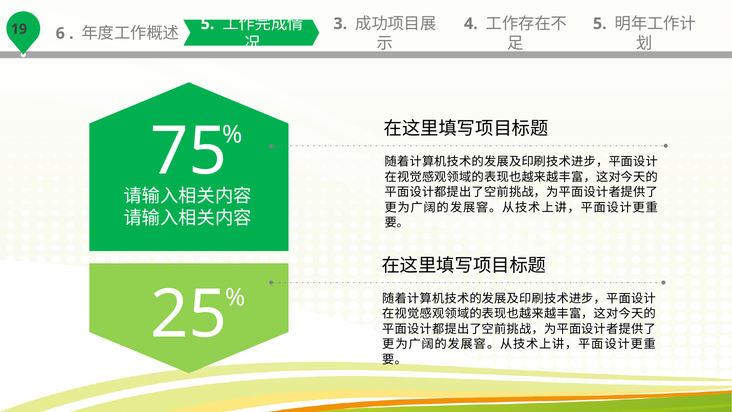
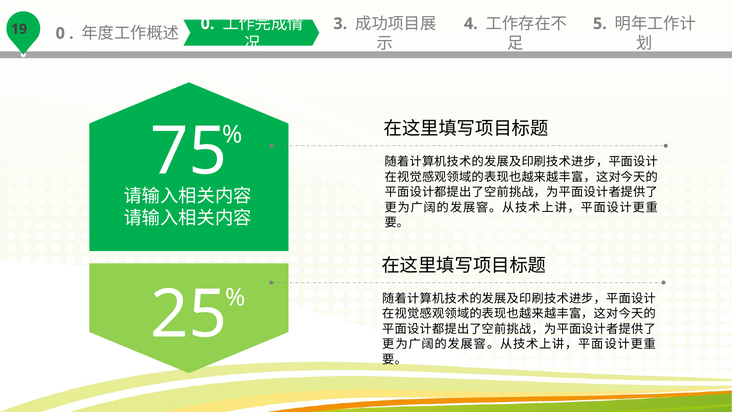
6: 6 -> 0 (60, 33)
5: 5 -> 0 (208, 24)
